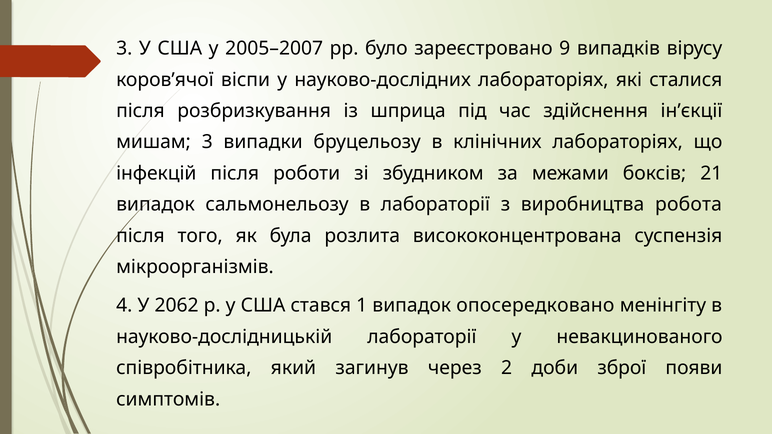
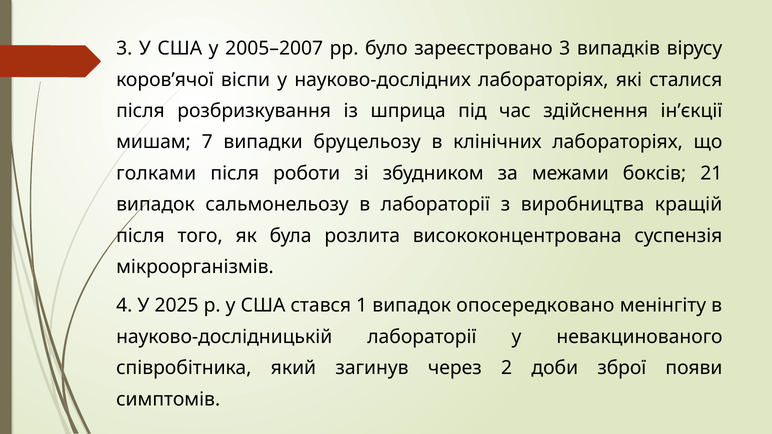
зареєстровано 9: 9 -> 3 (565, 48)
мишам 3: 3 -> 7 (207, 142)
інфекцій: інфекцій -> голками (156, 173)
робота: робота -> кращій (689, 205)
2062: 2062 -> 2025 (177, 306)
